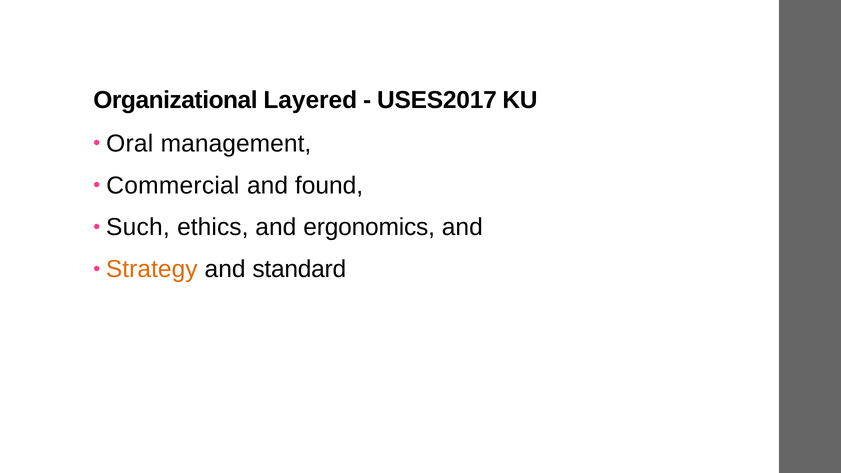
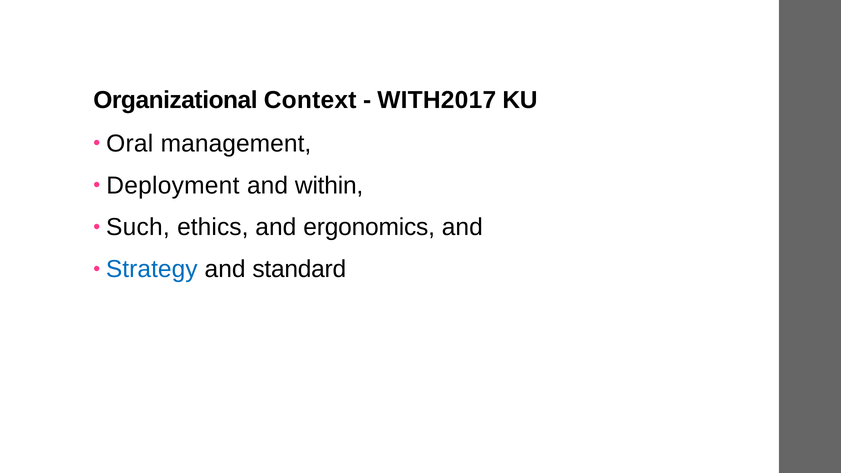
Layered: Layered -> Context (310, 100)
USES2017: USES2017 -> WITH2017 (437, 100)
Commercial: Commercial -> Deployment (173, 185)
found: found -> within (329, 185)
Strategy colour: orange -> blue (152, 269)
